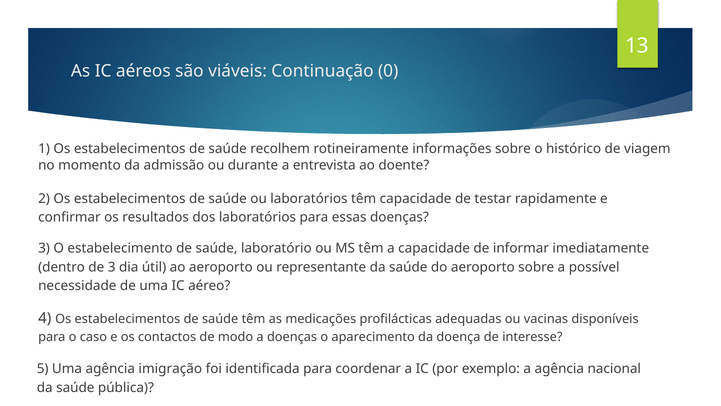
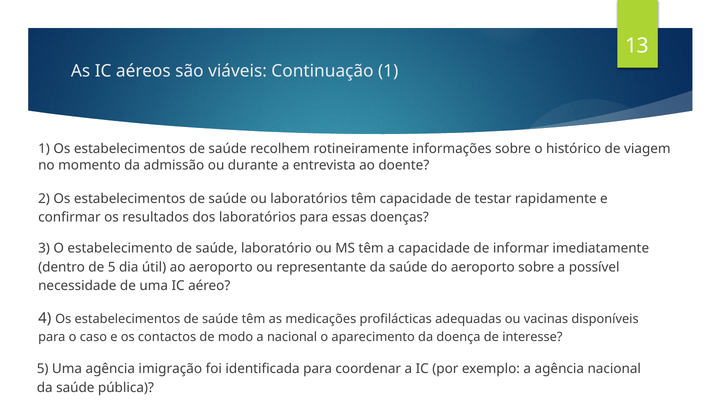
Continuação 0: 0 -> 1 (388, 71)
de 3: 3 -> 5 (112, 267)
a doenças: doenças -> nacional (292, 337)
